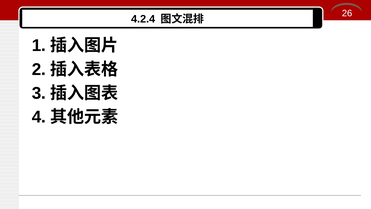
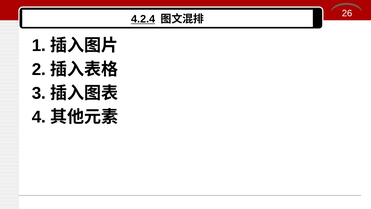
4.2.4 underline: none -> present (143, 19)
